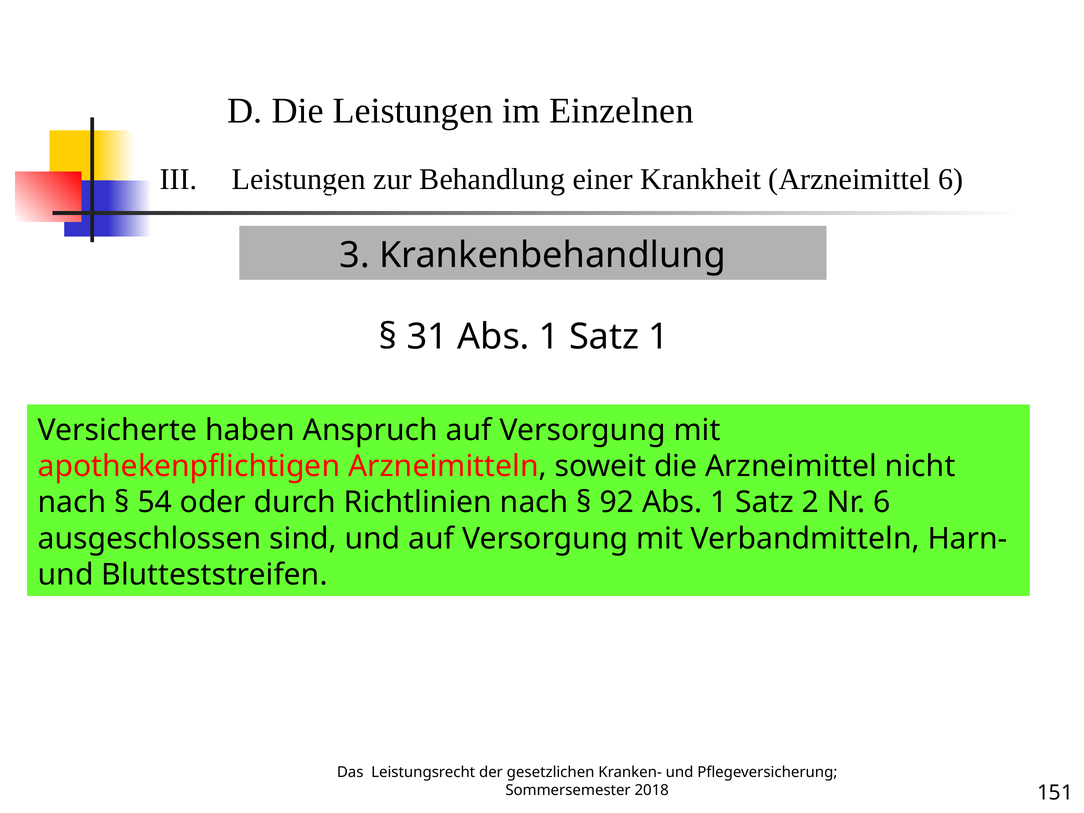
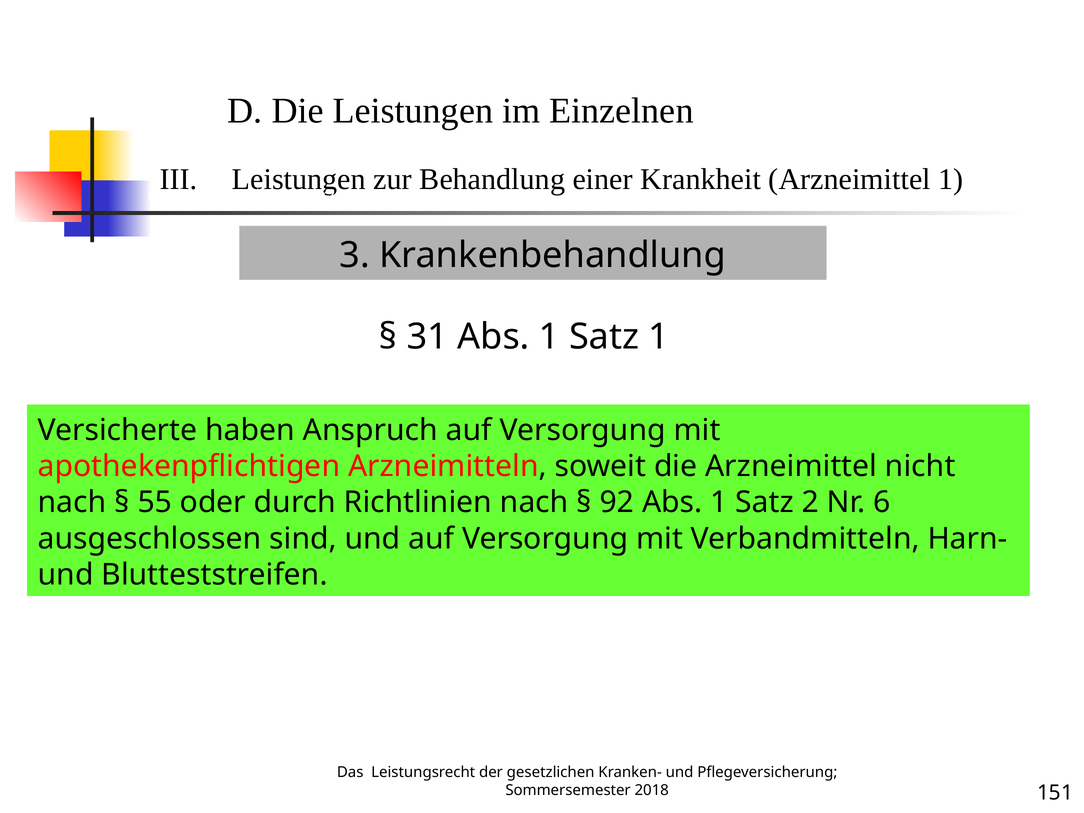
Arzneimittel 6: 6 -> 1 (951, 179)
54: 54 -> 55 (155, 502)
